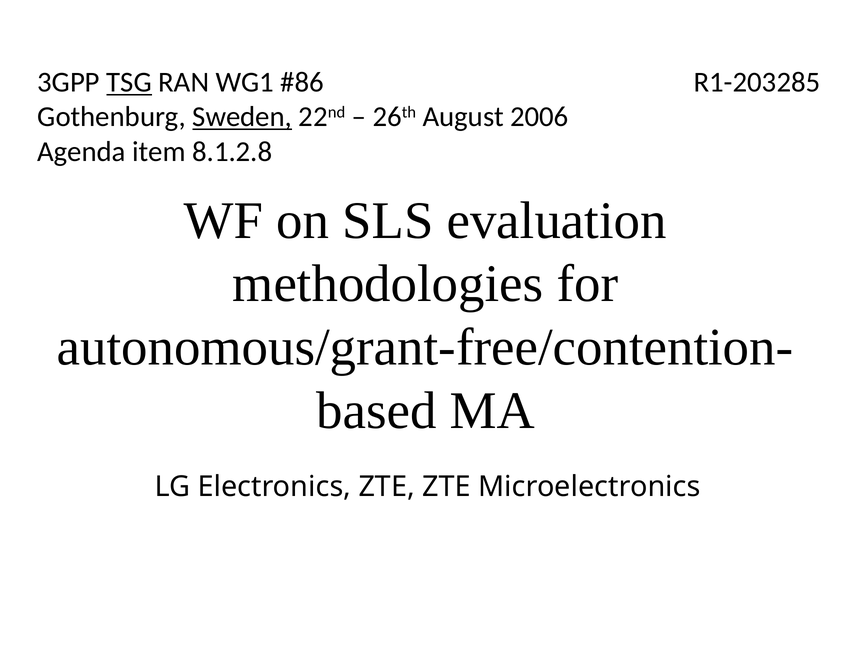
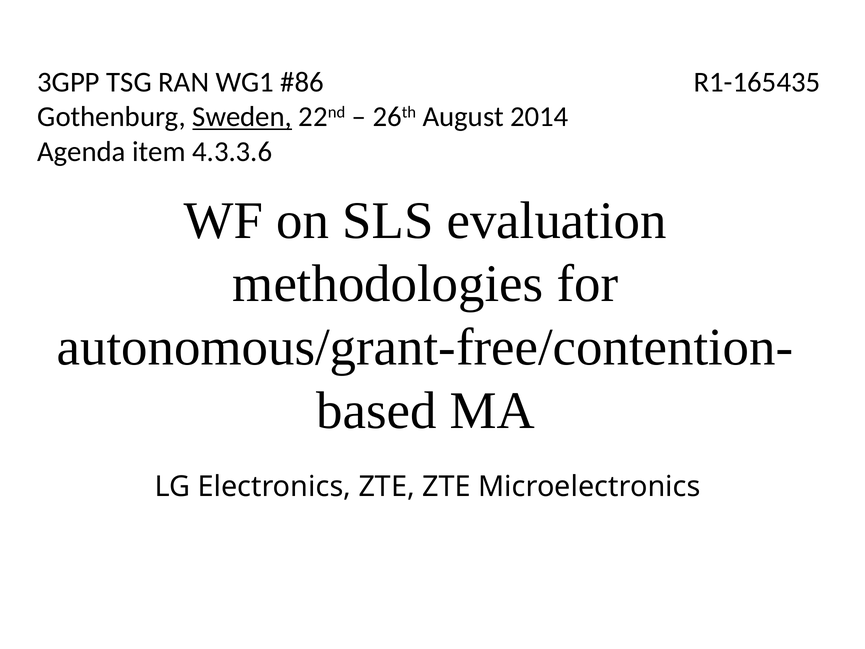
TSG underline: present -> none (129, 82)
R1-203285: R1-203285 -> R1-165435 (757, 82)
2006: 2006 -> 2014 (539, 117)
8.1.2.8: 8.1.2.8 -> 4.3.3.6 (232, 151)
